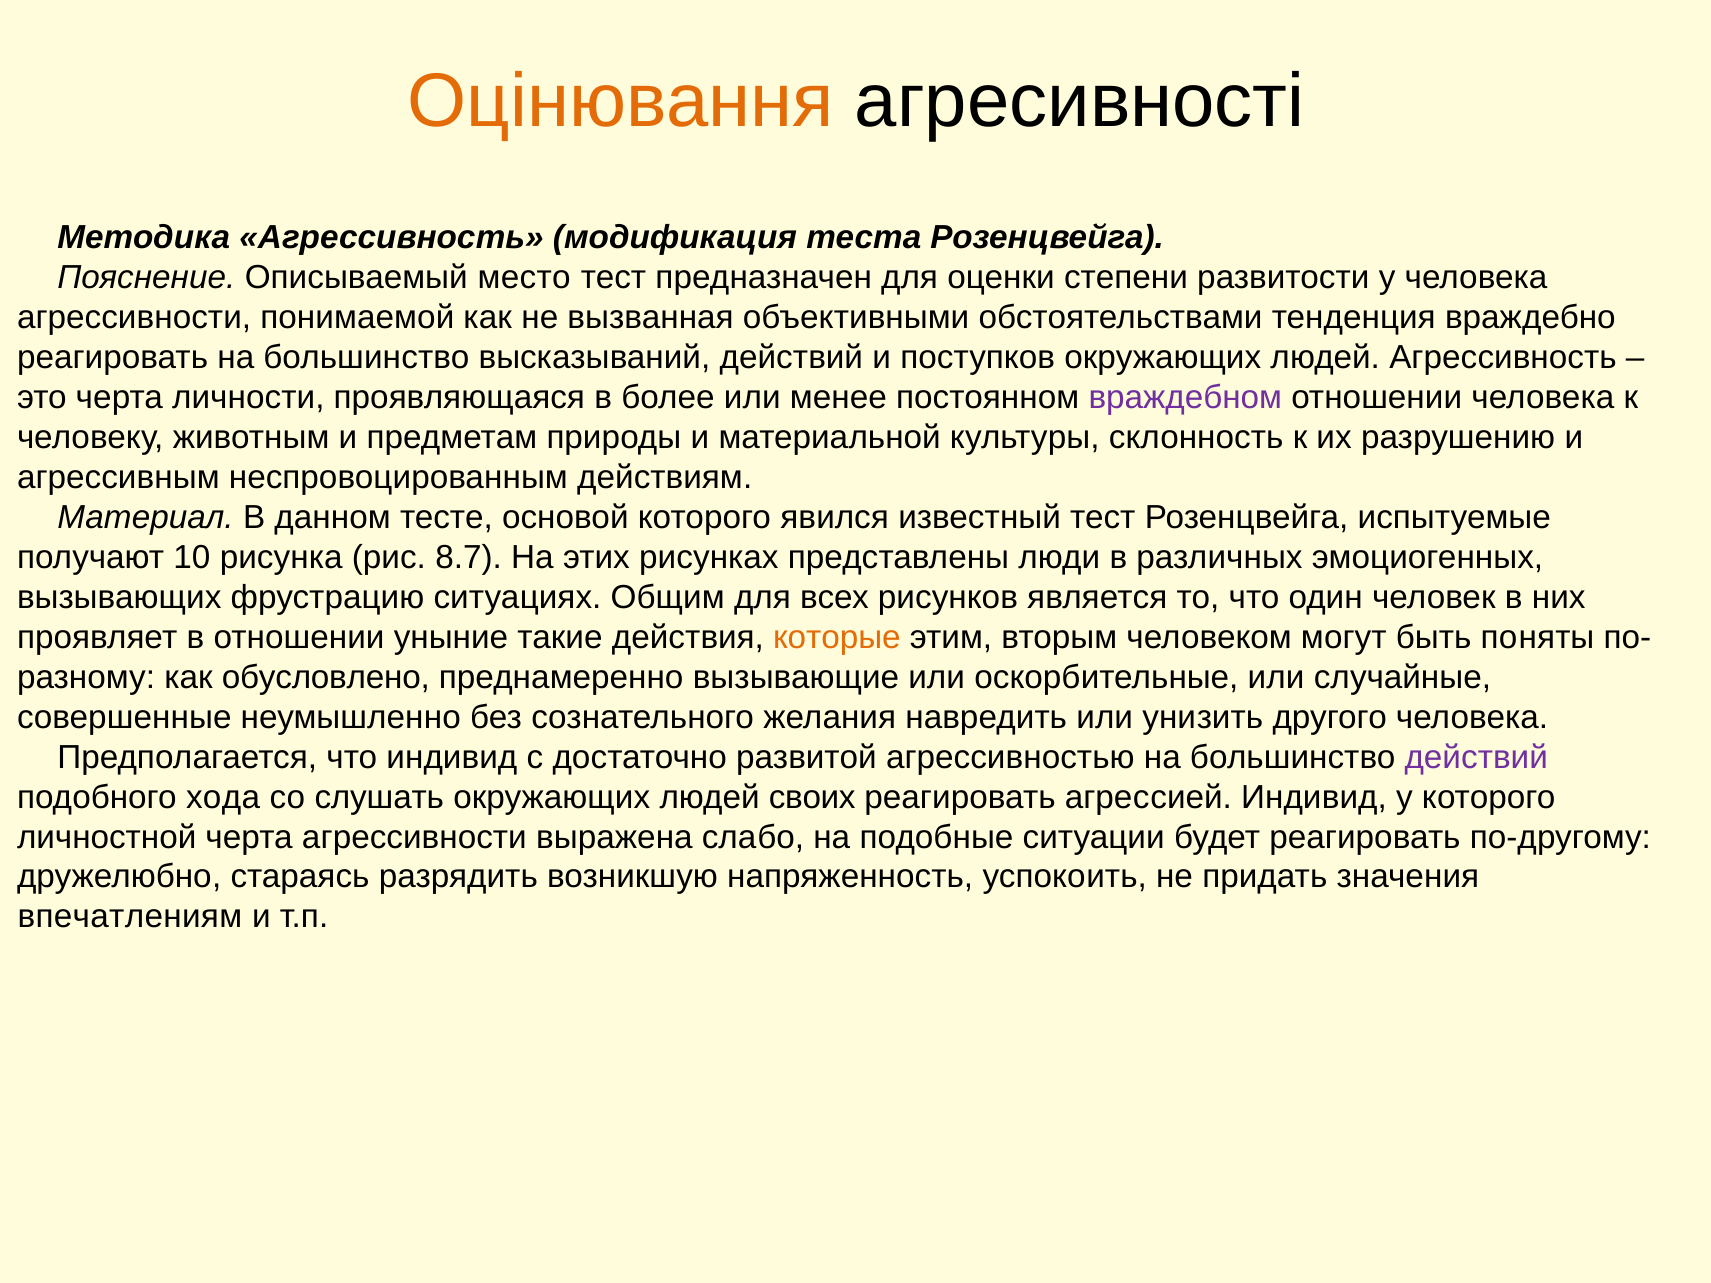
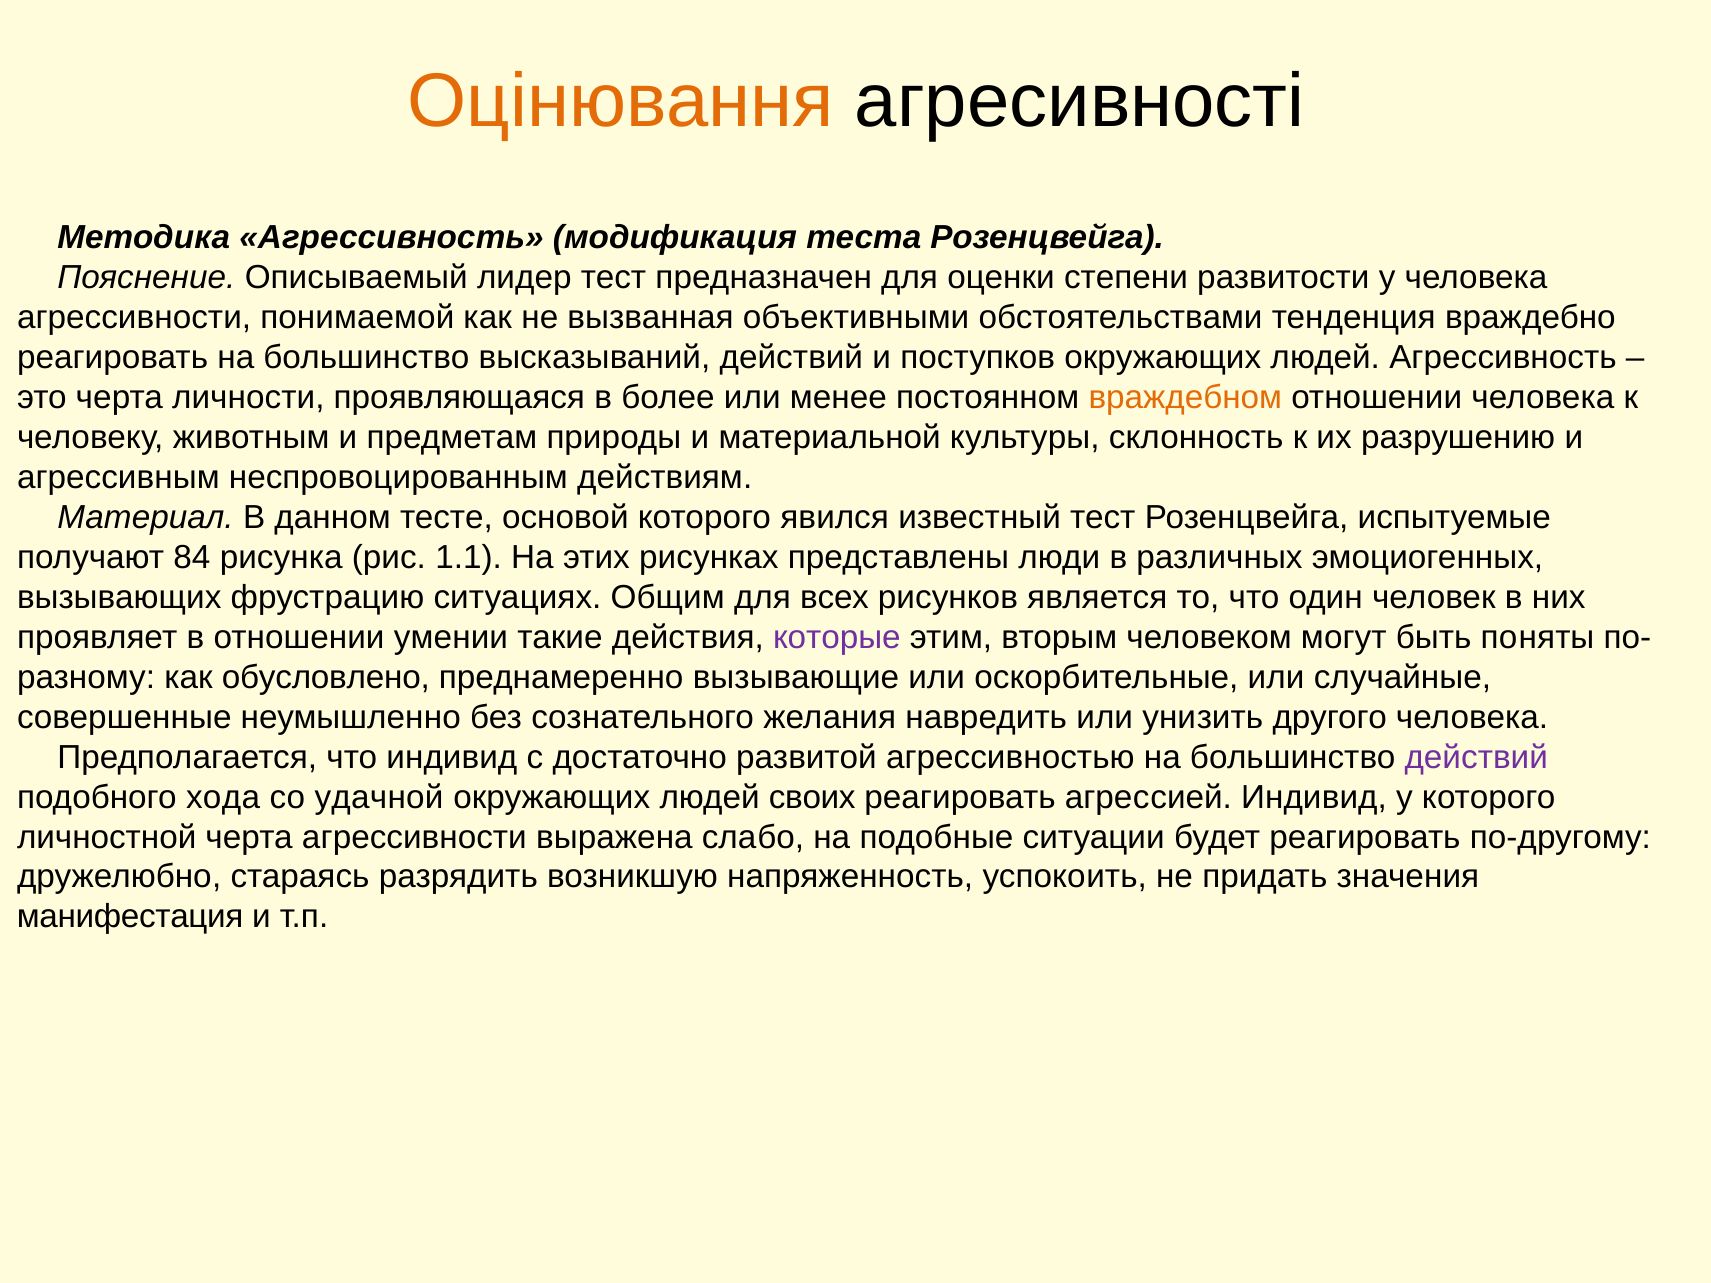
место: место -> лидер (524, 278)
враждебном colour: purple -> orange (1185, 398)
10: 10 -> 84 (192, 558)
8.7: 8.7 -> 1.1 (469, 558)
уныние: уныние -> умении (451, 638)
которые colour: orange -> purple (837, 638)
слушать: слушать -> удачной (379, 797)
впечатлениям: впечатлениям -> манифестация (130, 917)
